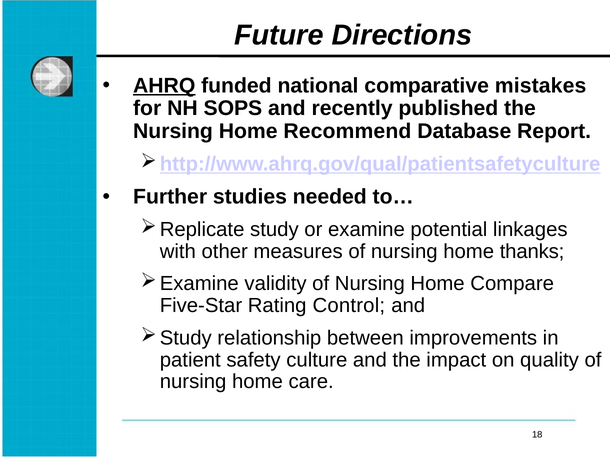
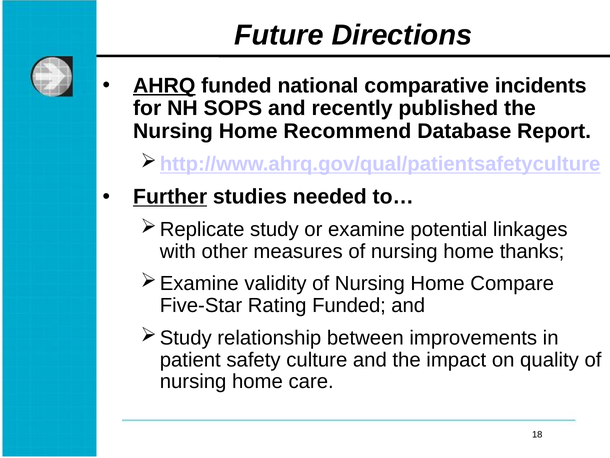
mistakes: mistakes -> incidents (541, 85)
Further underline: none -> present (170, 197)
Rating Control: Control -> Funded (349, 305)
